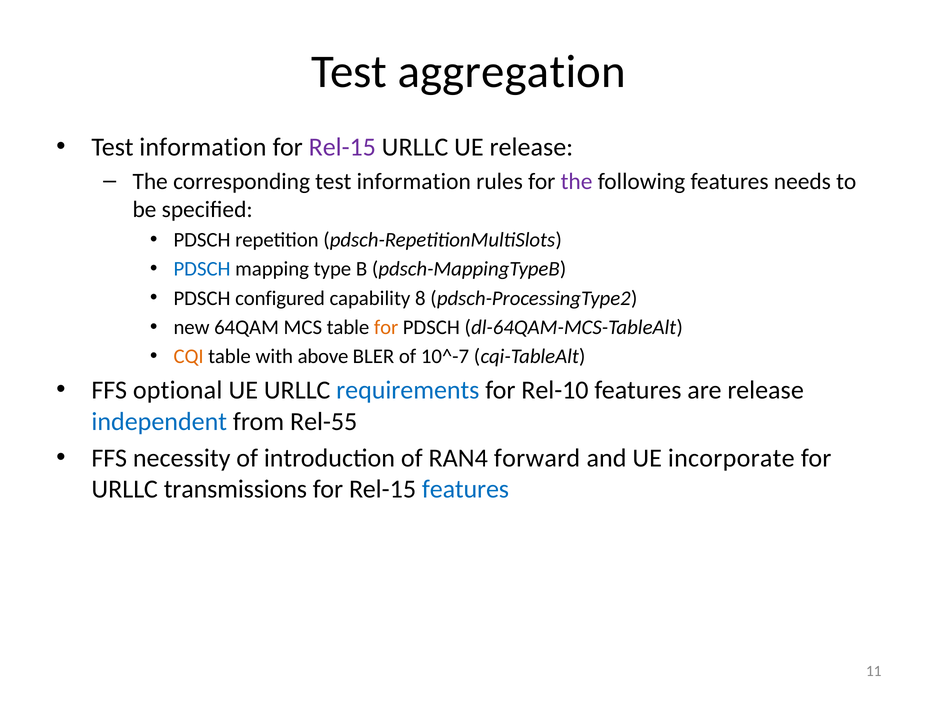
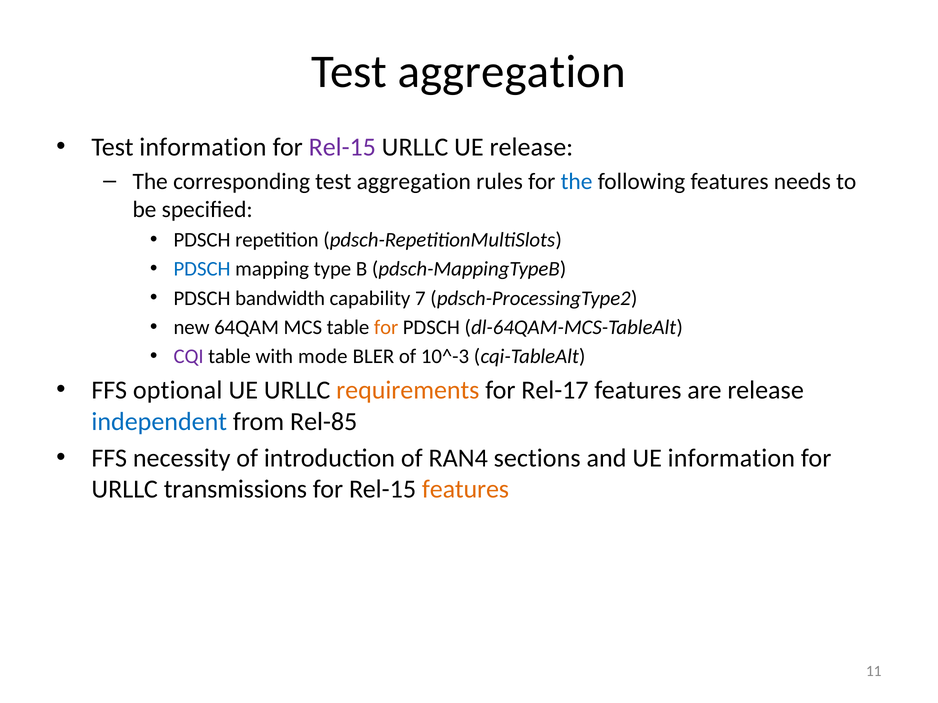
corresponding test information: information -> aggregation (414, 181)
the colour: purple -> blue (577, 181)
configured: configured -> bandwidth (280, 298)
8: 8 -> 7 (420, 298)
CQI colour: orange -> purple (189, 357)
above: above -> mode (323, 357)
10^-7: 10^-7 -> 10^-3 (445, 357)
requirements colour: blue -> orange (408, 391)
Rel-10: Rel-10 -> Rel-17 (555, 391)
Rel-55: Rel-55 -> Rel-85 (324, 422)
forward: forward -> sections (537, 458)
UE incorporate: incorporate -> information (731, 458)
features colour: blue -> orange (466, 490)
